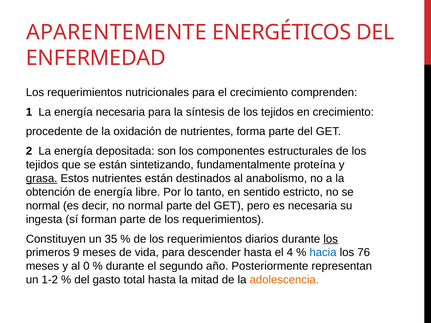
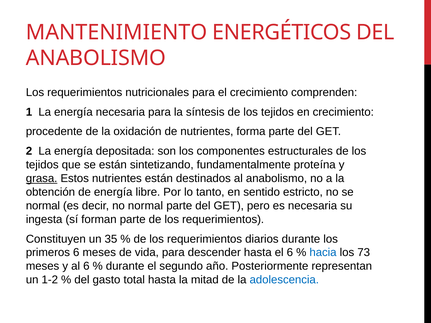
APARENTEMENTE: APARENTEMENTE -> MANTENIMIENTO (117, 32)
ENFERMEDAD: ENFERMEDAD -> ANABOLISMO (96, 58)
los underline: present -> none (331, 239)
primeros 9: 9 -> 6 (76, 253)
el 4: 4 -> 6 (290, 253)
76: 76 -> 73 (364, 253)
al 0: 0 -> 6 (86, 266)
adolescencia colour: orange -> blue (284, 280)
